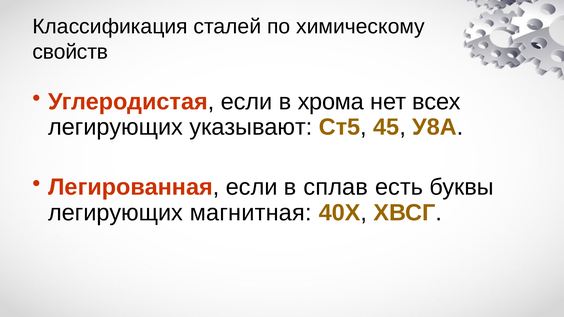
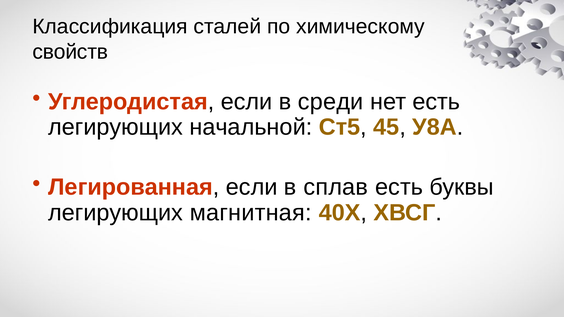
хрома: хрома -> среди (331, 102)
нет всех: всех -> есть (436, 102)
указывают: указывают -> начальной (251, 127)
